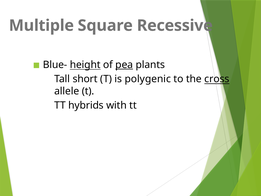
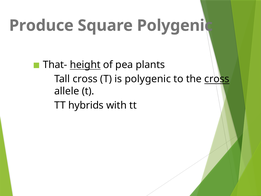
Multiple: Multiple -> Produce (41, 25)
Square Recessive: Recessive -> Polygenic (175, 25)
Blue-: Blue- -> That- (55, 65)
pea underline: present -> none (124, 65)
Tall short: short -> cross (85, 79)
